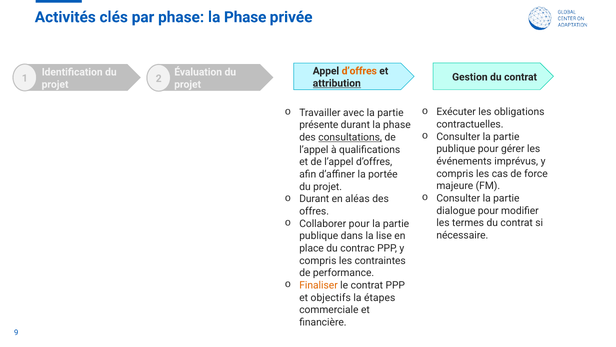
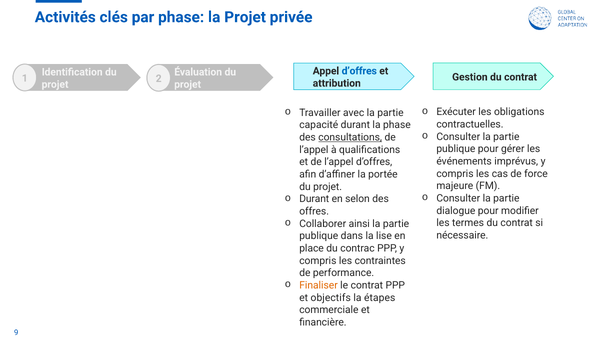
phase la Phase: Phase -> Projet (245, 17)
d’offres colour: orange -> blue (359, 71)
attribution underline: present -> none (337, 83)
présente: présente -> capacité (319, 125)
aléas: aléas -> selon (357, 199)
Collaborer pour: pour -> ainsi (359, 223)
